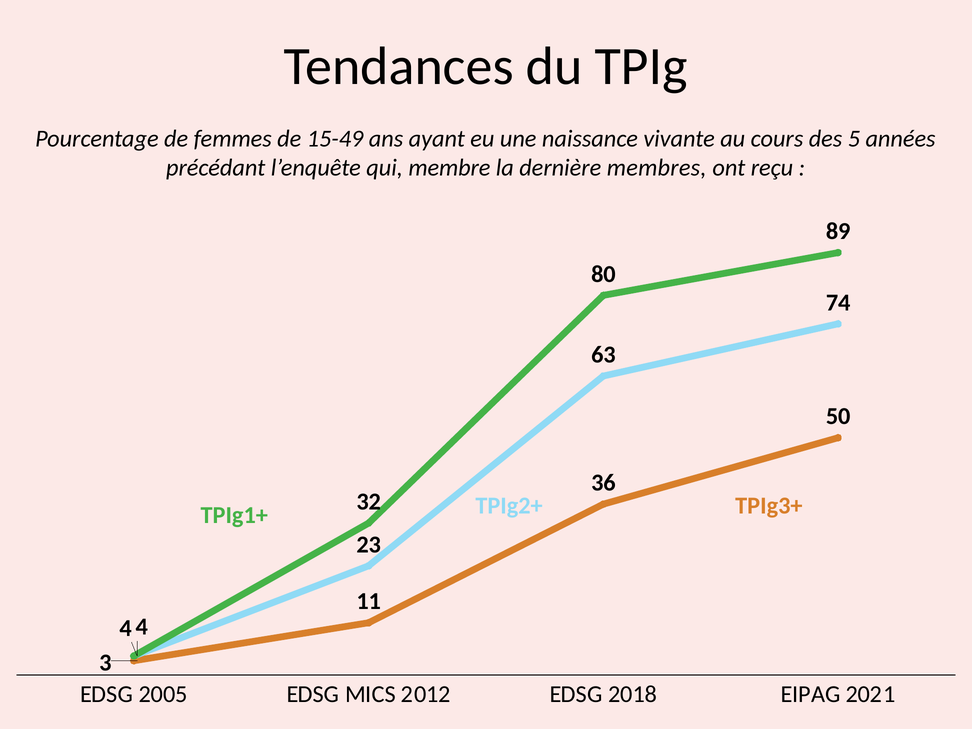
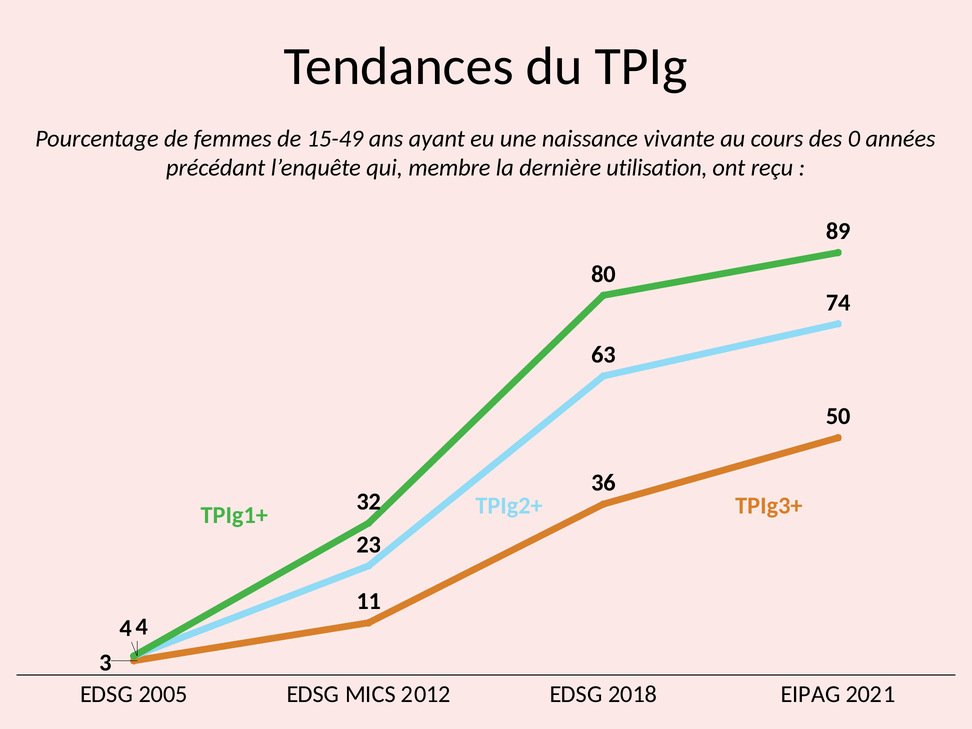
5: 5 -> 0 (854, 139)
membres: membres -> utilisation (657, 168)
